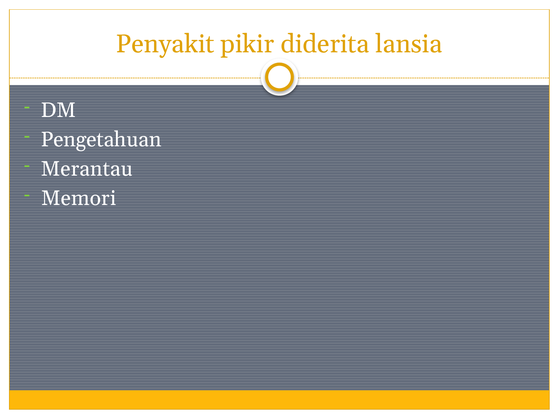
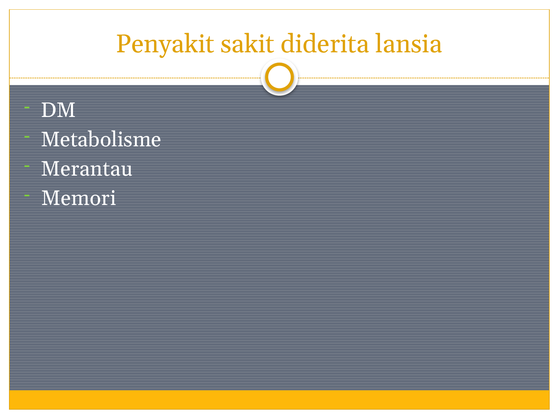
pikir: pikir -> sakit (247, 44)
Pengetahuan: Pengetahuan -> Metabolisme (101, 140)
